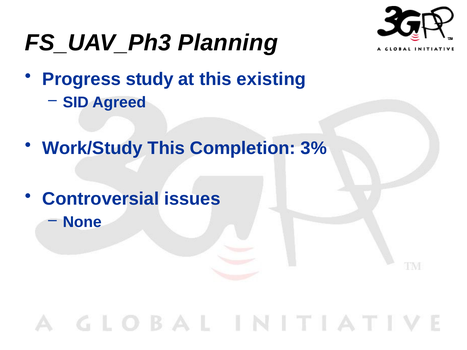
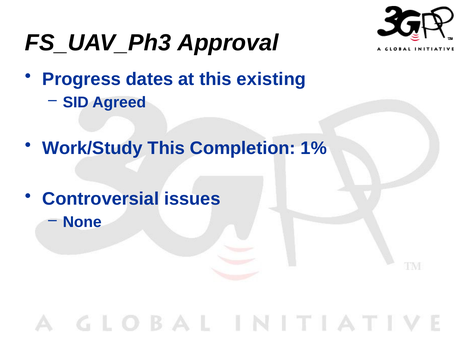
Planning: Planning -> Approval (228, 43)
study: study -> dates (150, 79)
3%: 3% -> 1% (314, 148)
